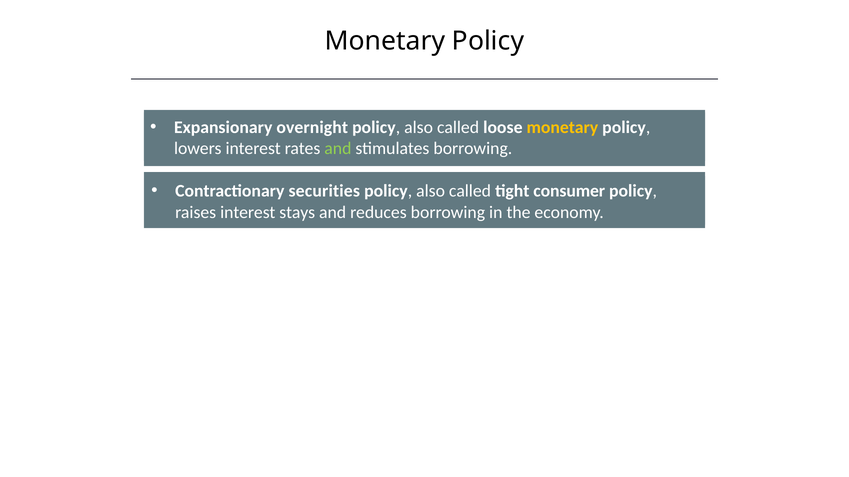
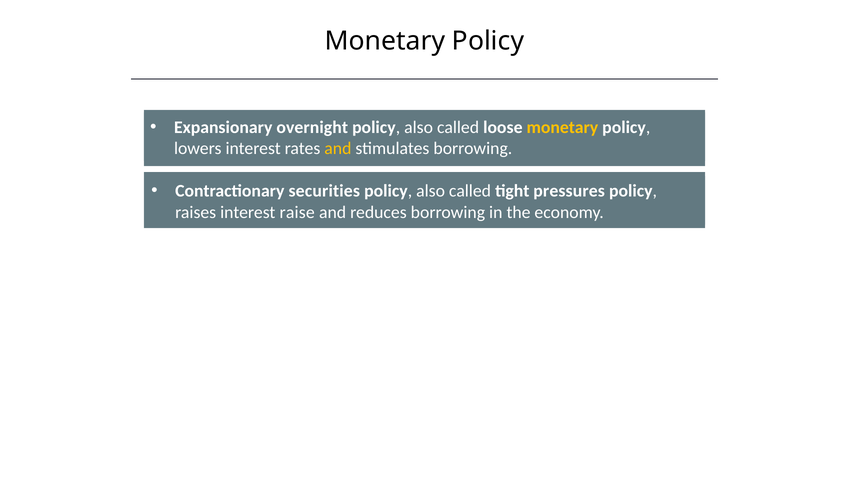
and colour: light green -> yellow (338, 149)
consumer: consumer -> pressures (569, 191)
stays: stays -> raise (297, 213)
